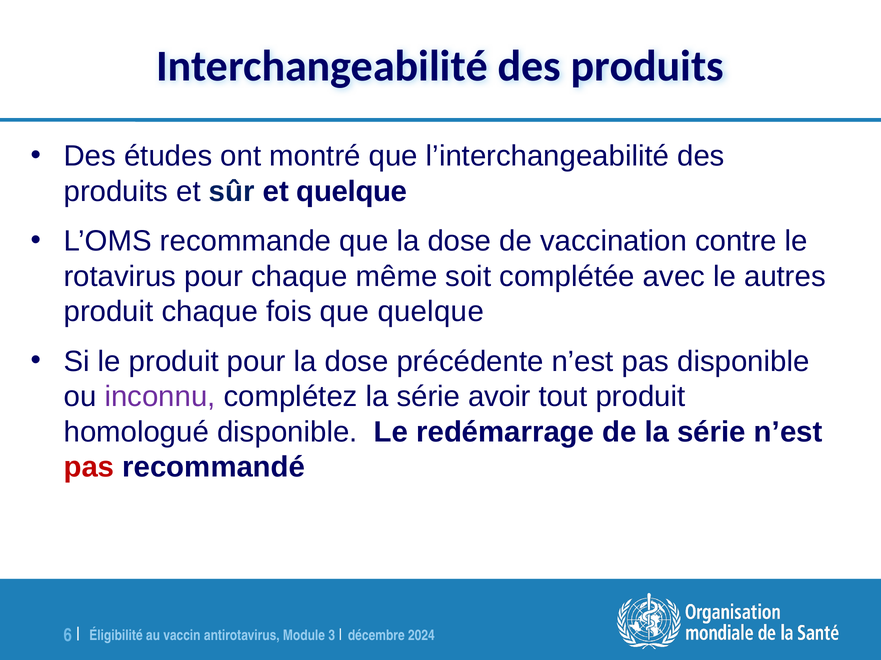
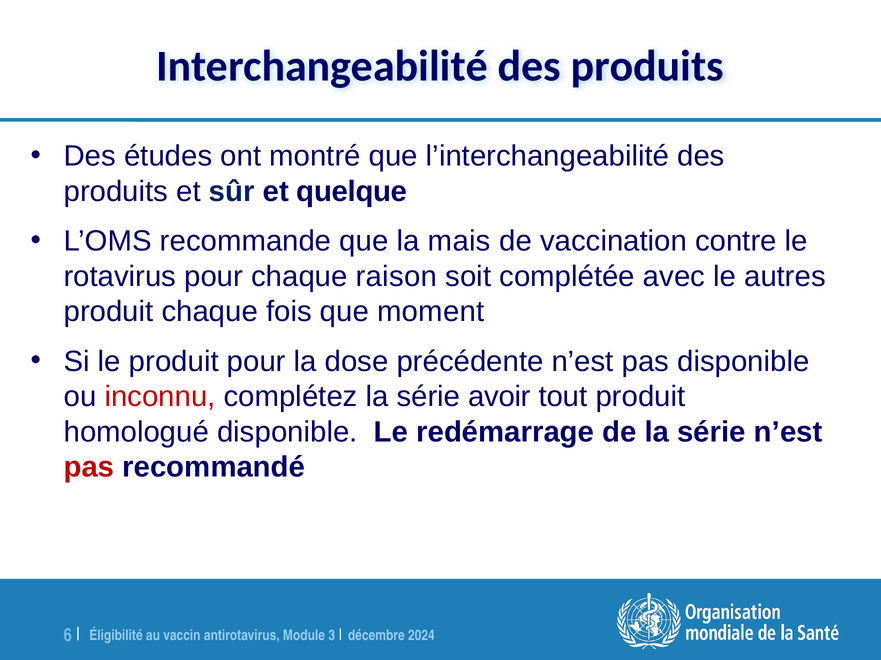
que la dose: dose -> mais (459, 241)
même: même -> raison (396, 277)
que quelque: quelque -> moment (431, 312)
inconnu colour: purple -> red (160, 397)
